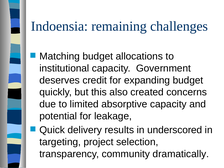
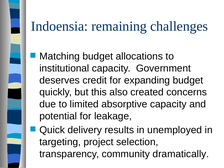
underscored: underscored -> unemployed (175, 130)
